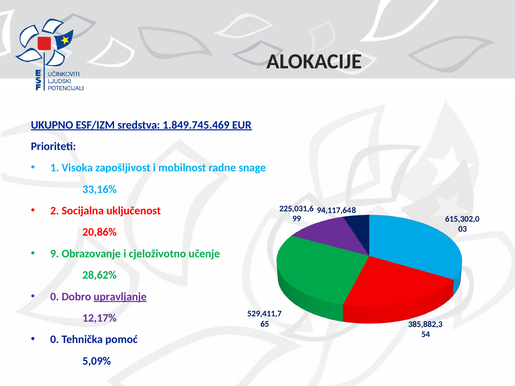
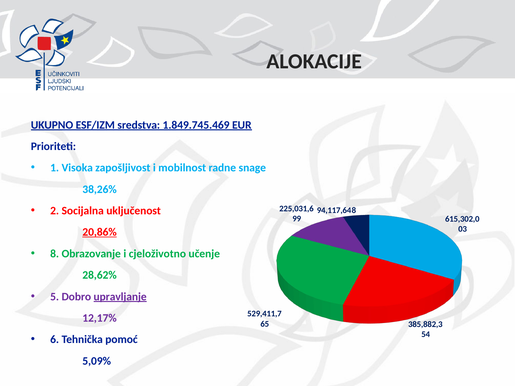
33,16%: 33,16% -> 38,26% (100, 189)
20,86% underline: none -> present (100, 232)
9: 9 -> 8 (55, 254)
0: 0 -> 5 (55, 297)
0: 0 -> 6 (55, 340)
